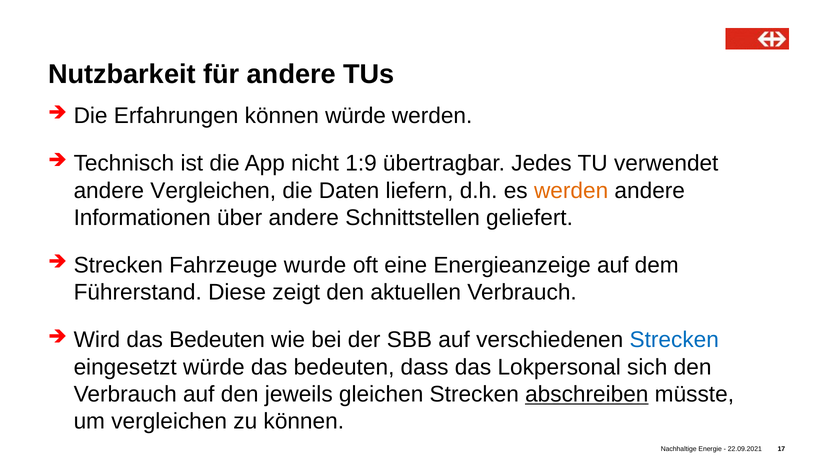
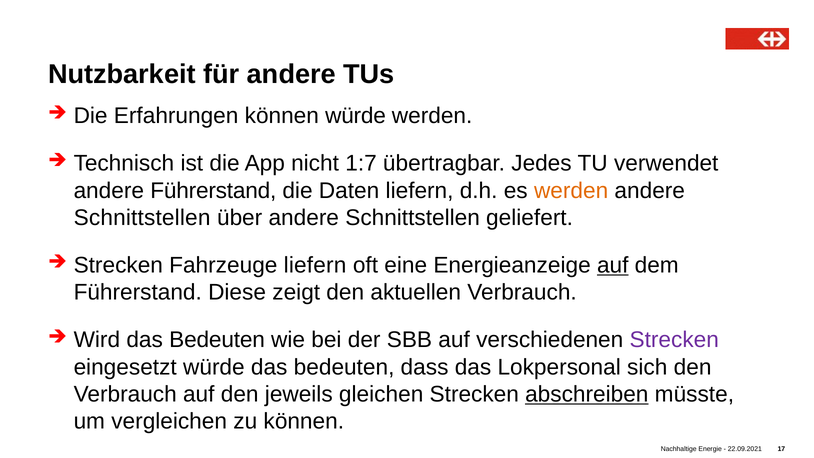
1:9: 1:9 -> 1:7 (361, 163)
andere Vergleichen: Vergleichen -> Führerstand (213, 191)
Informationen: Informationen -> Schnittstellen (142, 218)
Fahrzeuge wurde: wurde -> liefern (315, 265)
auf underline: none -> present (613, 265)
Strecken colour: blue -> purple (674, 340)
